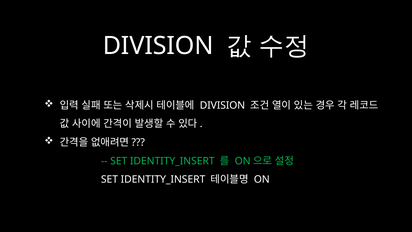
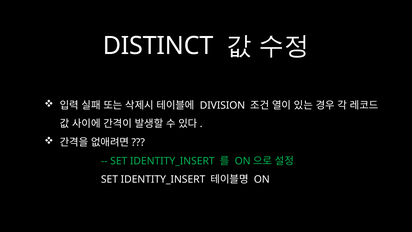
DIVISION: DIVISION -> DISTINCT (158, 46)
